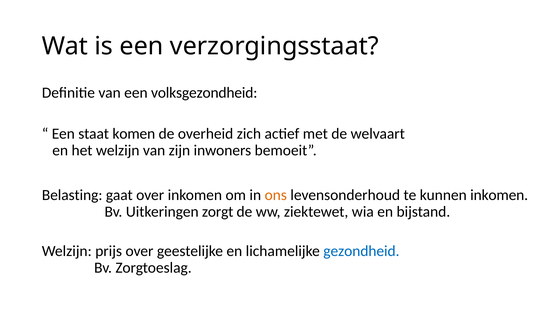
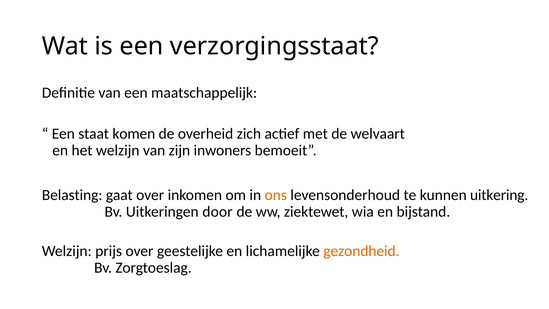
volksgezondheid: volksgezondheid -> maatschappelijk (204, 93)
kunnen inkomen: inkomen -> uitkering (499, 195)
zorgt: zorgt -> door (218, 212)
gezondheid colour: blue -> orange (361, 251)
